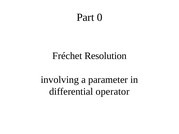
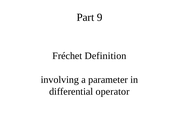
0: 0 -> 9 (100, 17)
Resolution: Resolution -> Definition (105, 56)
